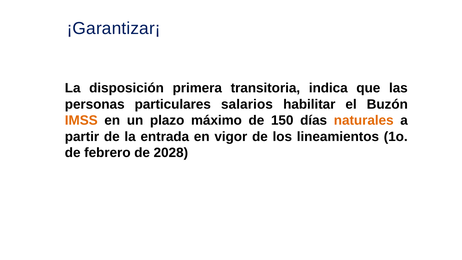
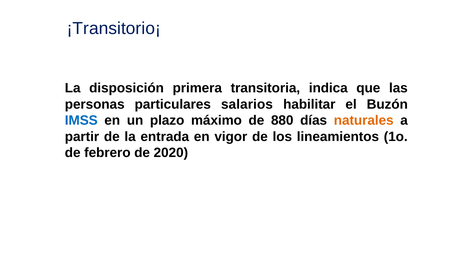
¡Garantizar¡: ¡Garantizar¡ -> ¡Transitorio¡ (114, 28)
IMSS colour: orange -> blue (81, 120)
150: 150 -> 880 (282, 120)
2028: 2028 -> 2020 (171, 153)
